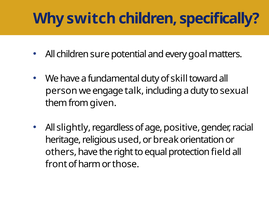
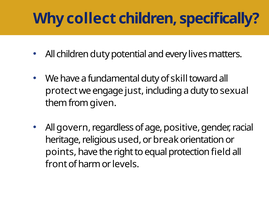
switch: switch -> collect (91, 19)
children sure: sure -> duty (100, 54)
goal: goal -> lives (198, 54)
person: person -> protect (61, 91)
talk: talk -> just (134, 91)
slightly: slightly -> govern (74, 127)
others: others -> points (61, 152)
those: those -> levels (126, 164)
